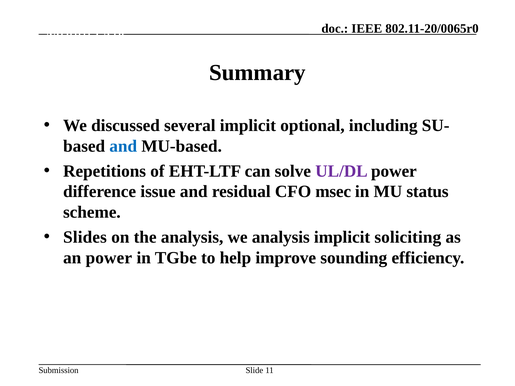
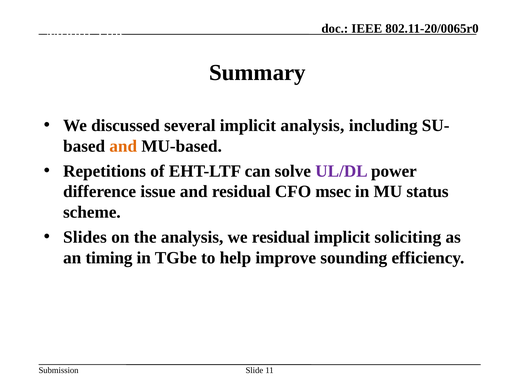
User: User -> This (110, 34)
implicit optional: optional -> analysis (312, 126)
and colour: blue -> orange (123, 146)
we analysis: analysis -> residual (281, 237)
an power: power -> timing (109, 258)
